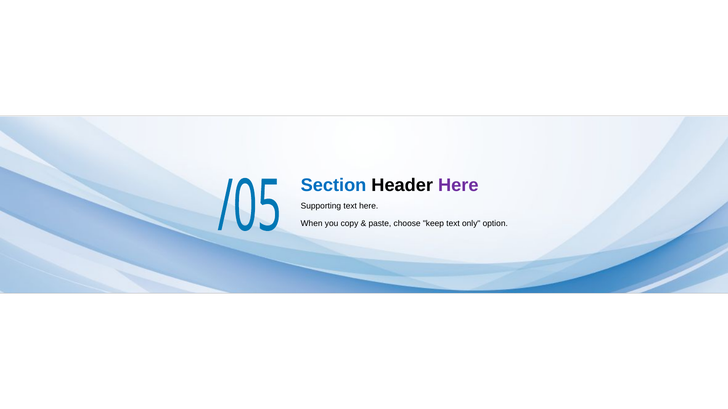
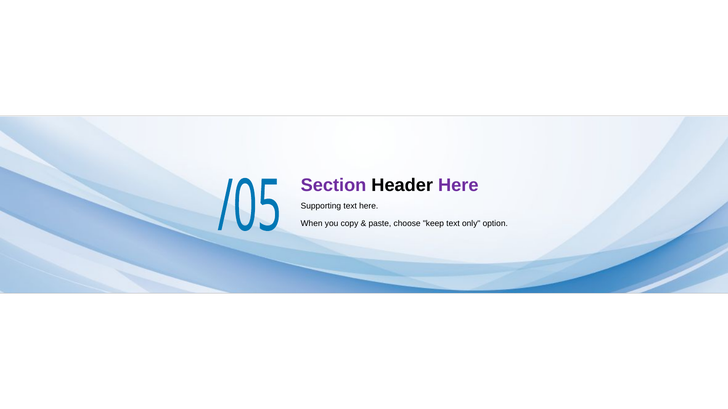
Section colour: blue -> purple (333, 185)
